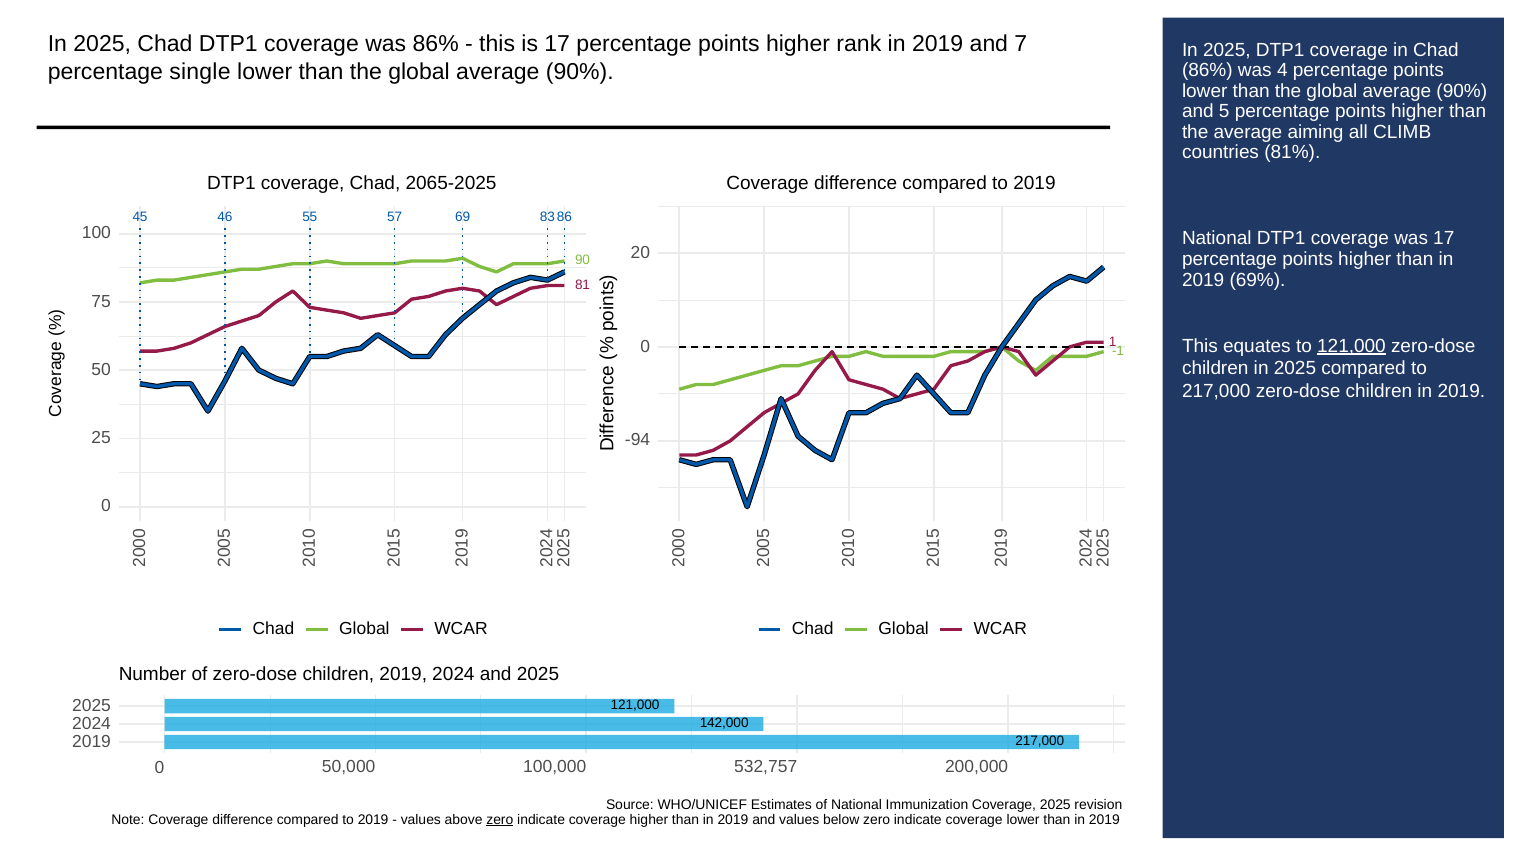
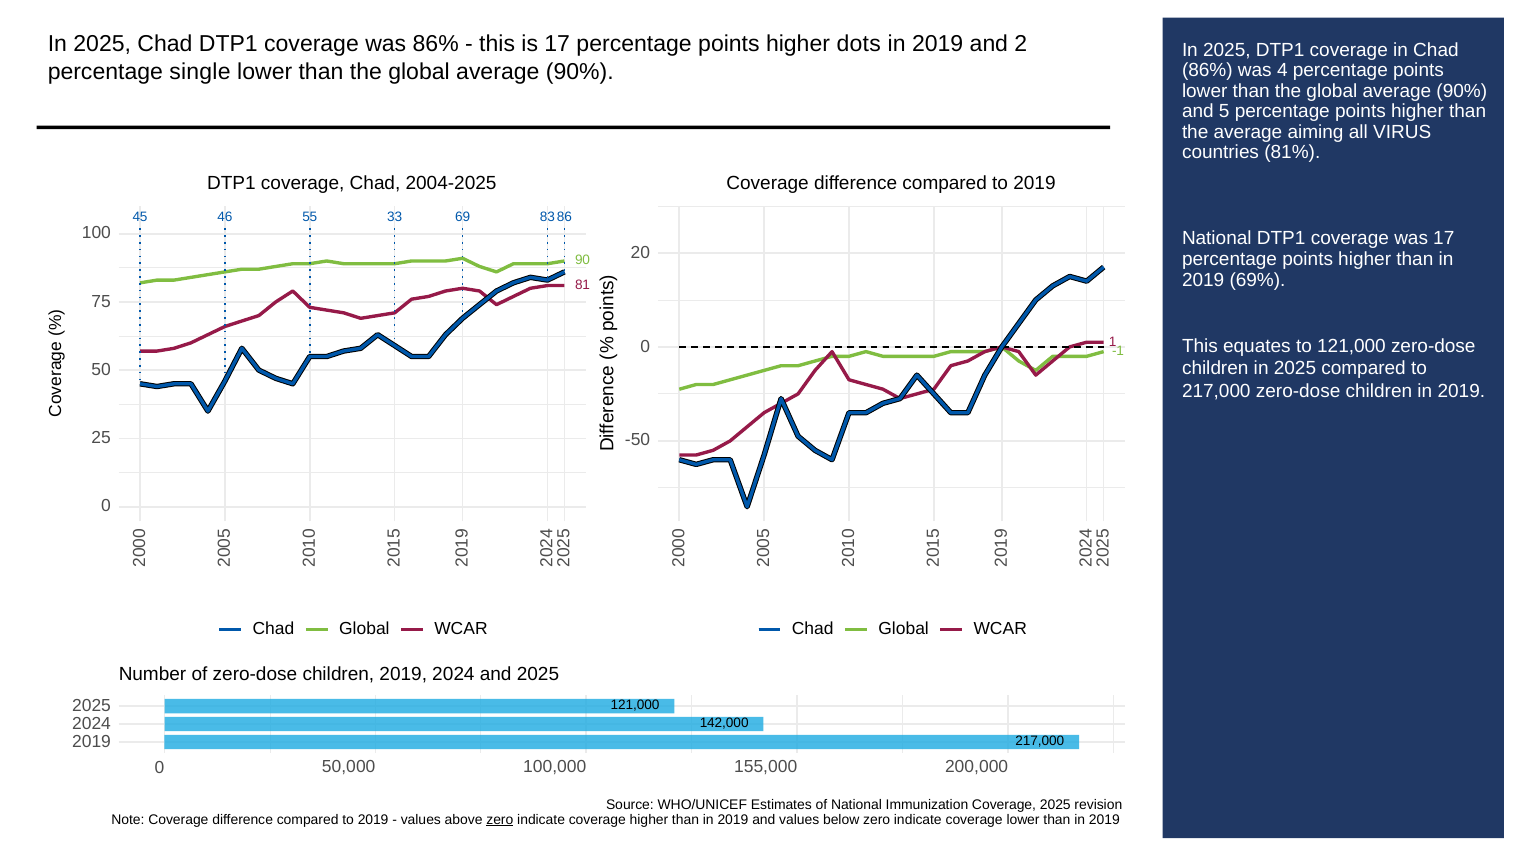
rank: rank -> dots (859, 44)
and 7: 7 -> 2 (1021, 44)
CLIMB: CLIMB -> VIRUS (1402, 132)
2065-2025: 2065-2025 -> 2004-2025 (451, 184)
57: 57 -> 33 (395, 217)
121,000 underline: present -> none (1351, 346)
-94: -94 -> -50 (638, 441)
532,757: 532,757 -> 155,000 (766, 767)
